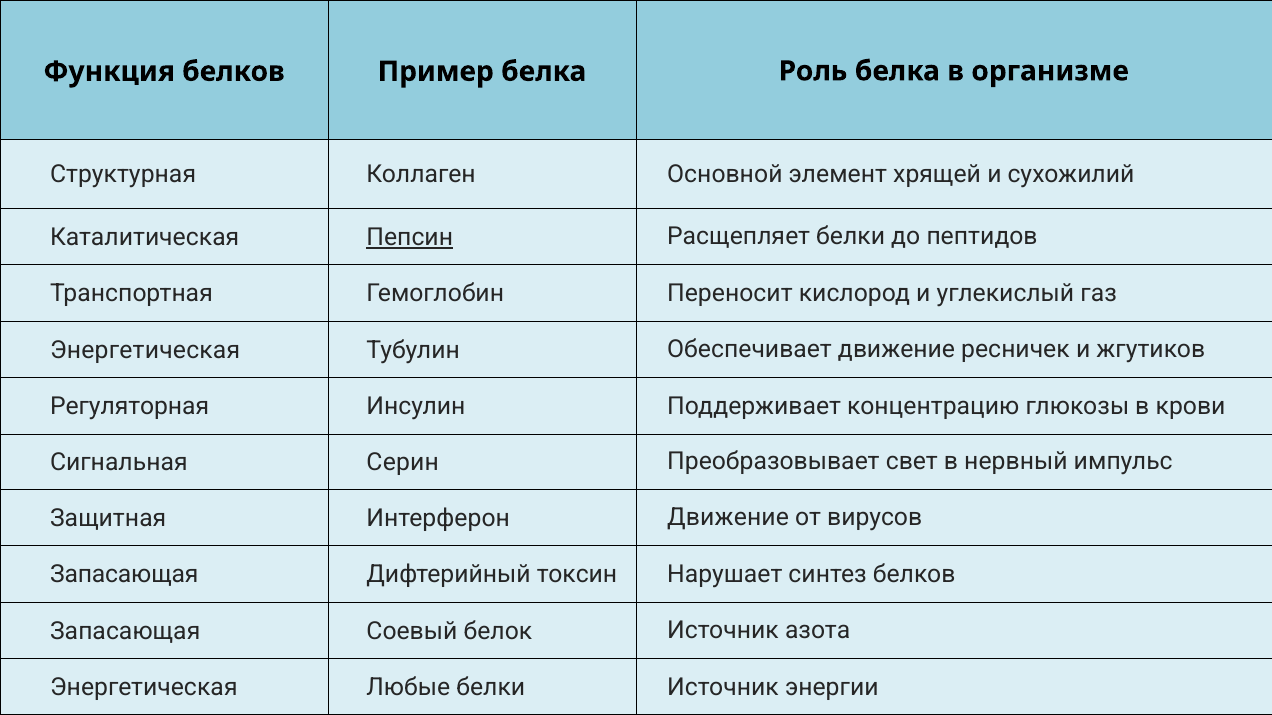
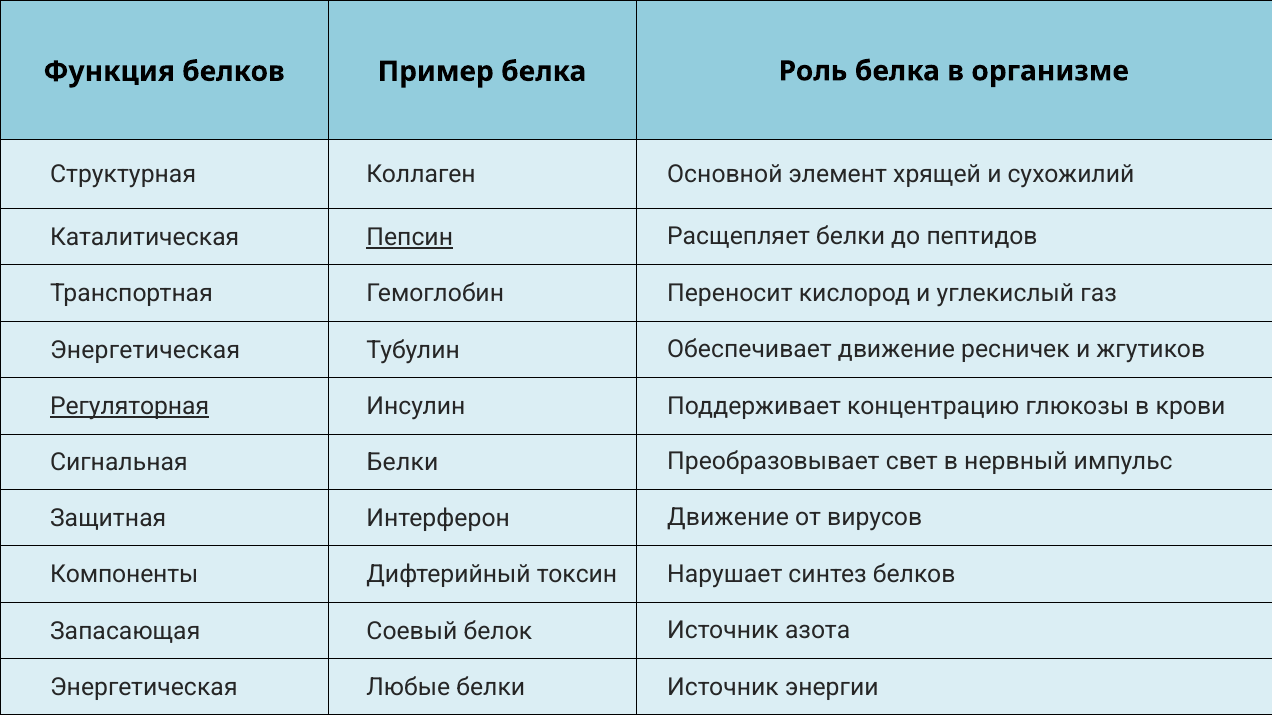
Регуляторная underline: none -> present (130, 407)
Сигнальная Серин: Серин -> Белки (403, 463)
Запасающая: Запасающая -> Компоненты (124, 575)
